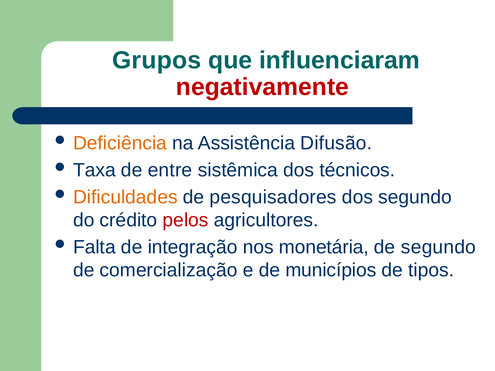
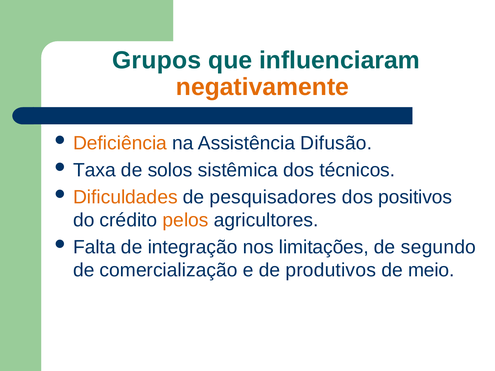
negativamente colour: red -> orange (263, 87)
entre: entre -> solos (170, 170)
dos segundo: segundo -> positivos (415, 197)
pelos colour: red -> orange (186, 220)
monetária: monetária -> limitações (324, 247)
municípios: municípios -> produtivos (331, 270)
tipos: tipos -> meio (431, 270)
